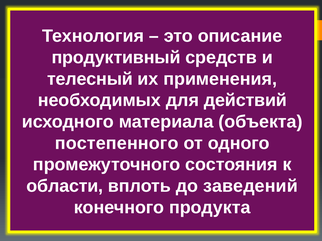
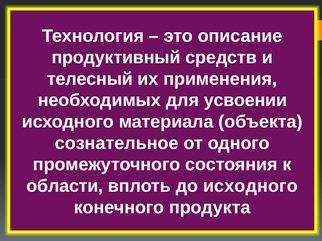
действий: действий -> усвоении (245, 101)
постепенного: постепенного -> сознательное (117, 143)
до заведений: заведений -> исходного (250, 186)
